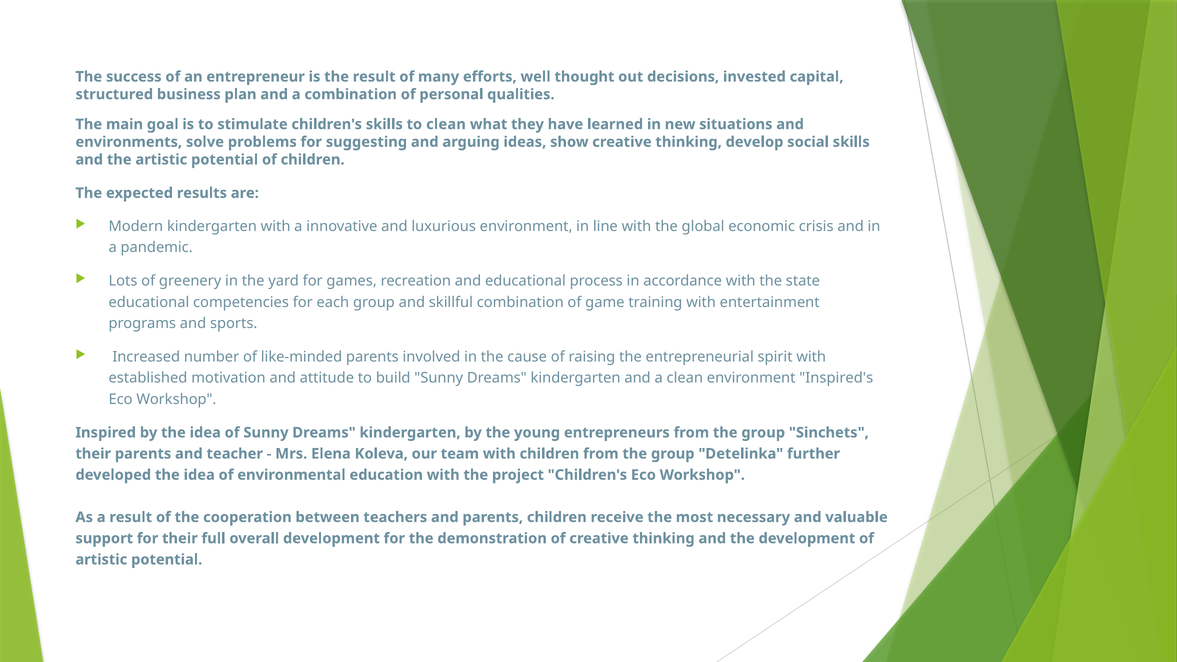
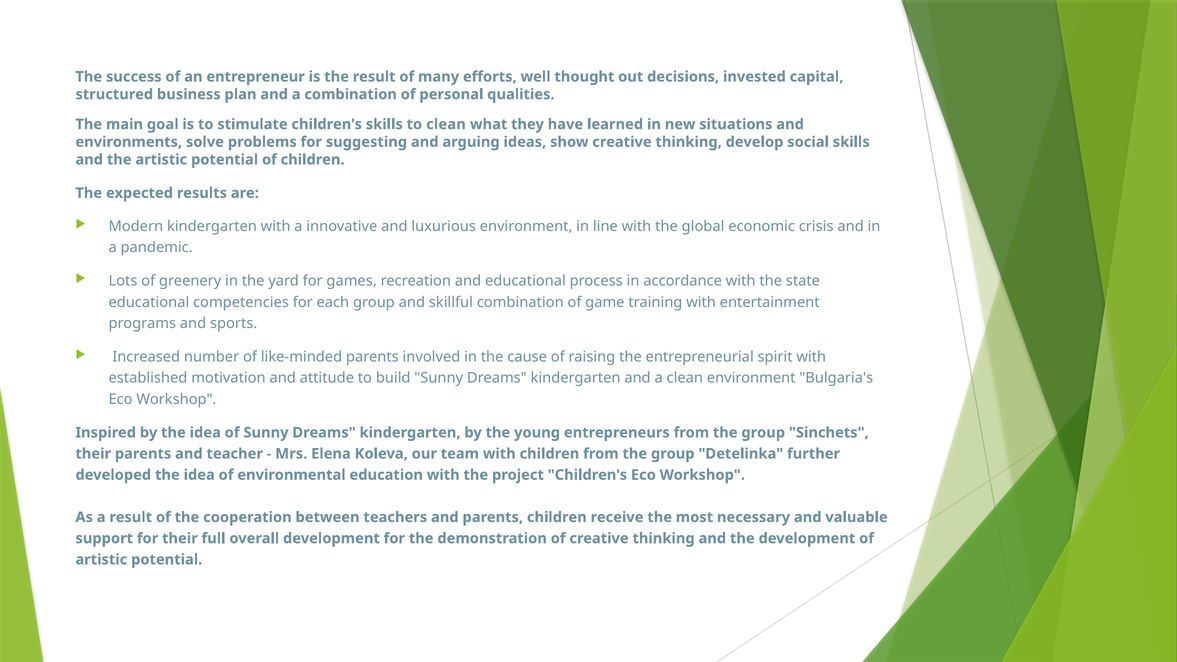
Inspired's: Inspired's -> Bulgaria's (836, 378)
